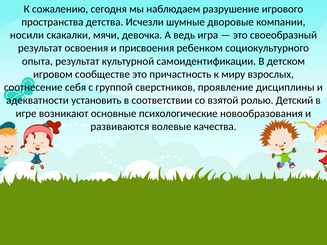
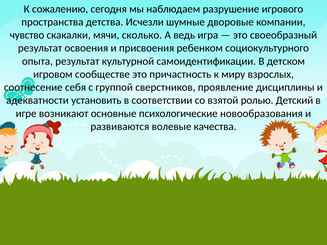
носили: носили -> чувство (27, 35)
девочка: девочка -> сколько (142, 35)
